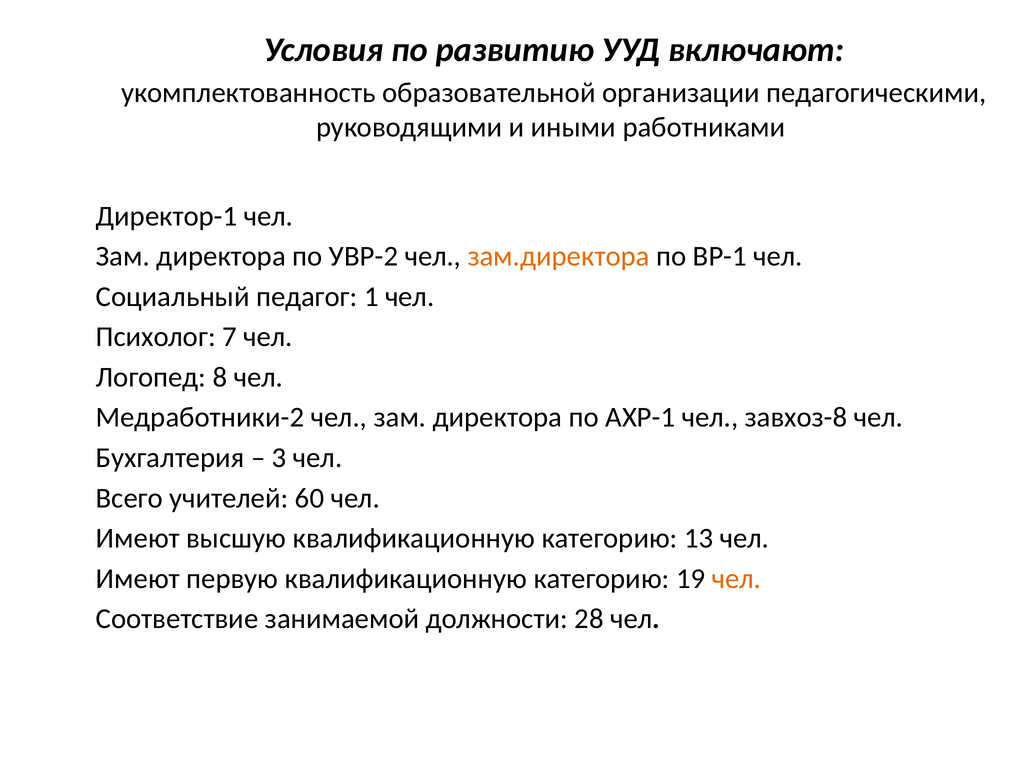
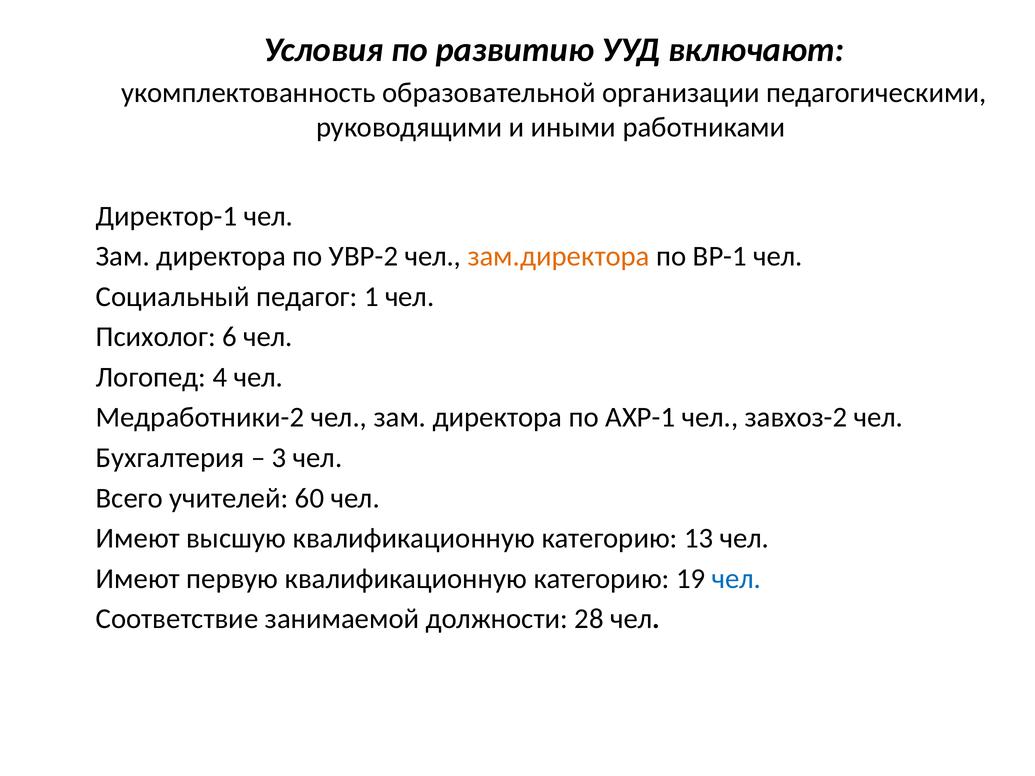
7: 7 -> 6 (229, 337)
8: 8 -> 4 (220, 377)
завхоз-8: завхоз-8 -> завхоз-2 (796, 418)
чел colour: orange -> blue (736, 579)
